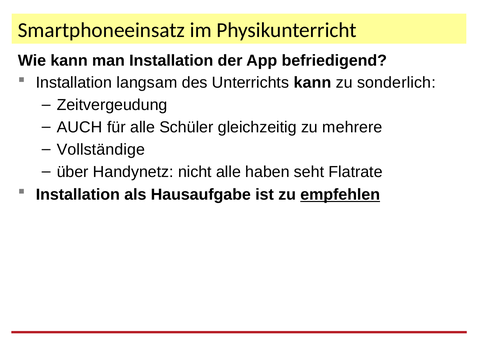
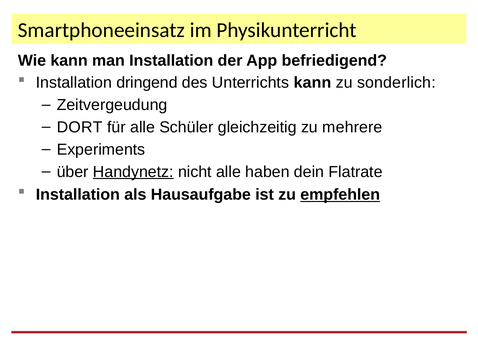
langsam: langsam -> dringend (147, 83)
AUCH: AUCH -> DORT (80, 127)
Vollständige: Vollständige -> Experiments (101, 150)
Handynetz underline: none -> present (133, 172)
seht: seht -> dein (309, 172)
